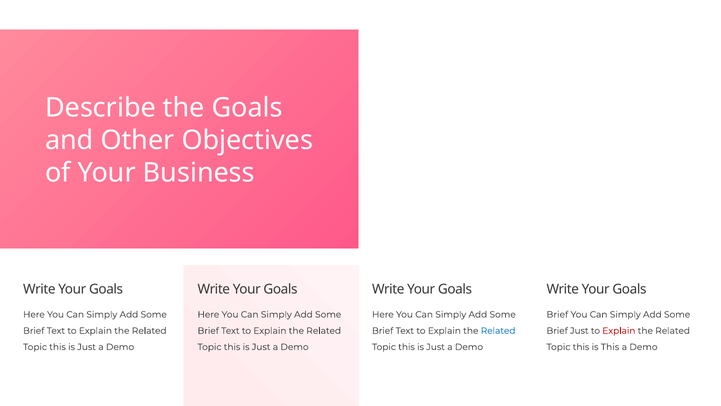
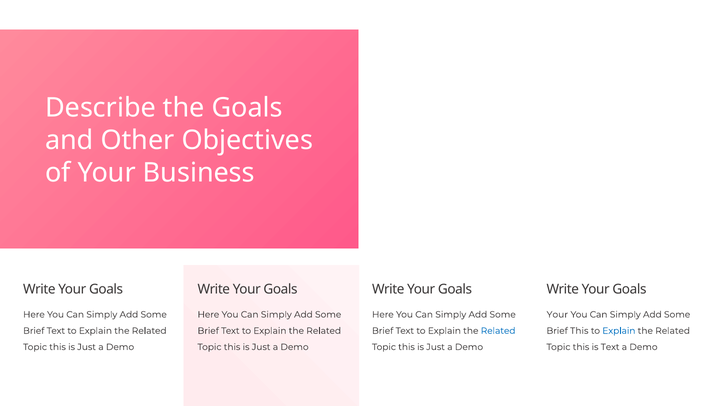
Brief: Brief -> Your (557, 314)
Brief Just: Just -> This (579, 330)
Explain colour: red -> blue (619, 330)
is This: This -> Text (610, 347)
